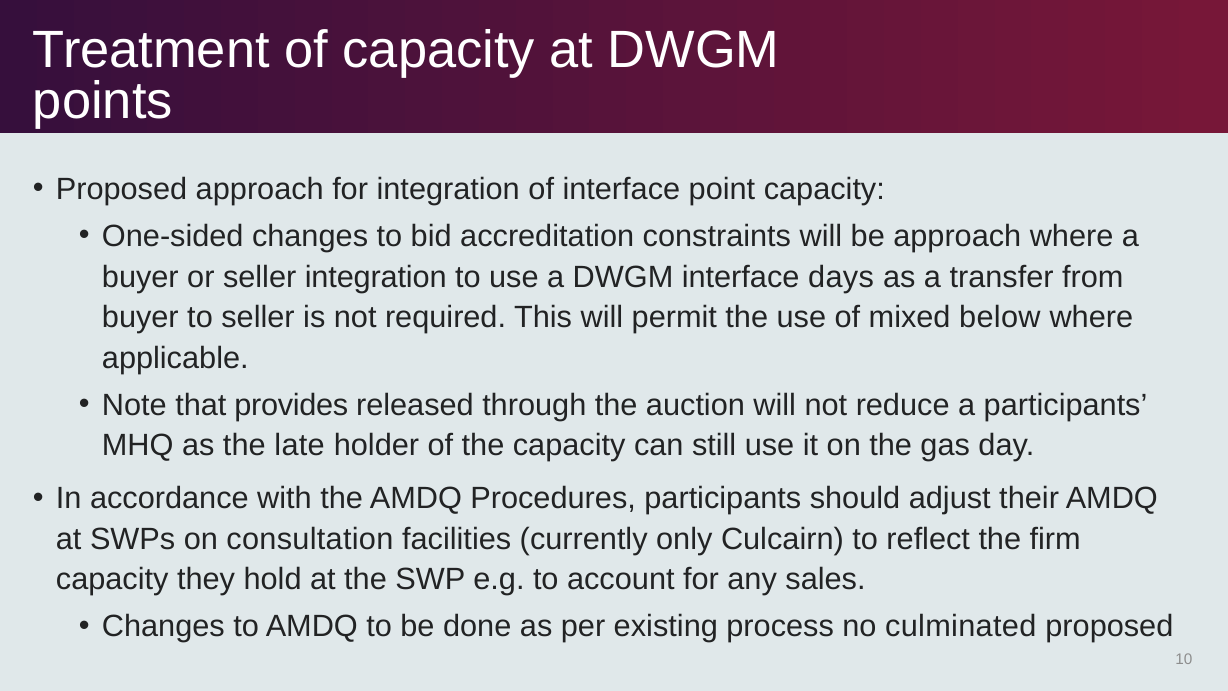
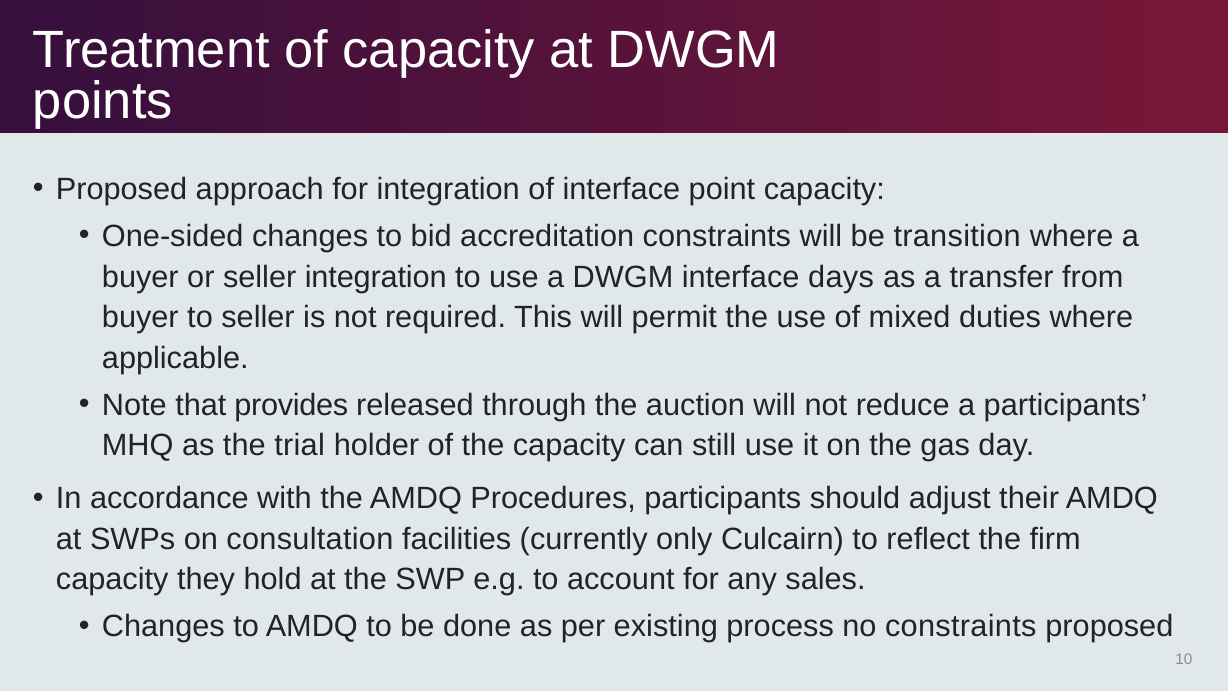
be approach: approach -> transition (957, 236)
below: below -> duties (1000, 317)
late: late -> trial (300, 445)
no culminated: culminated -> constraints (961, 626)
